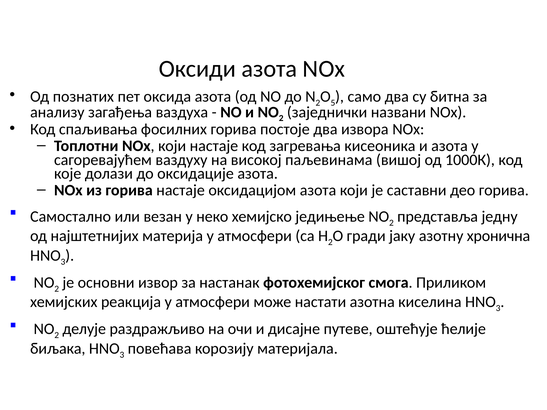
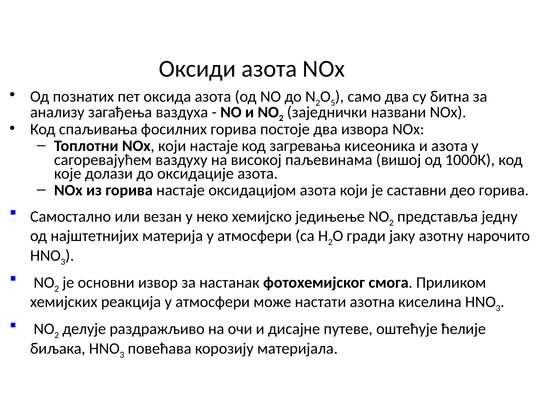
хронична: хронична -> нарочито (498, 236)
